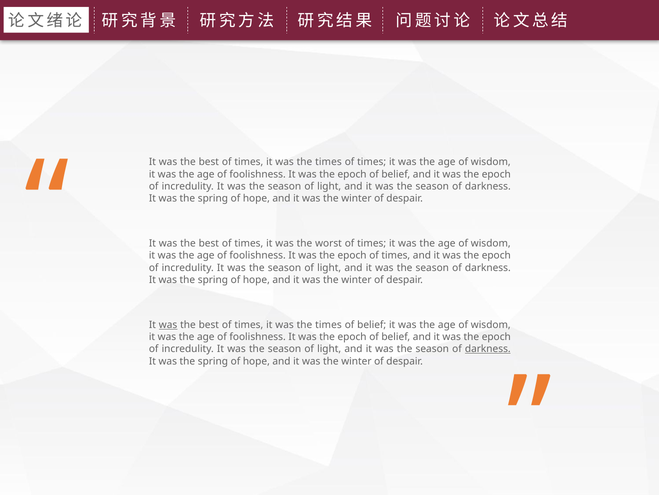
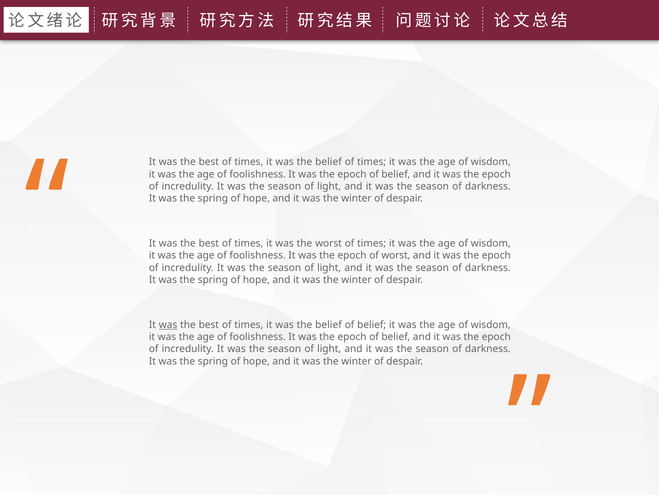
times: times -> belief (328, 162)
epoch of times: times -> worst (396, 255)
times: times -> belief (328, 324)
darkness underline: present -> none (488, 349)
